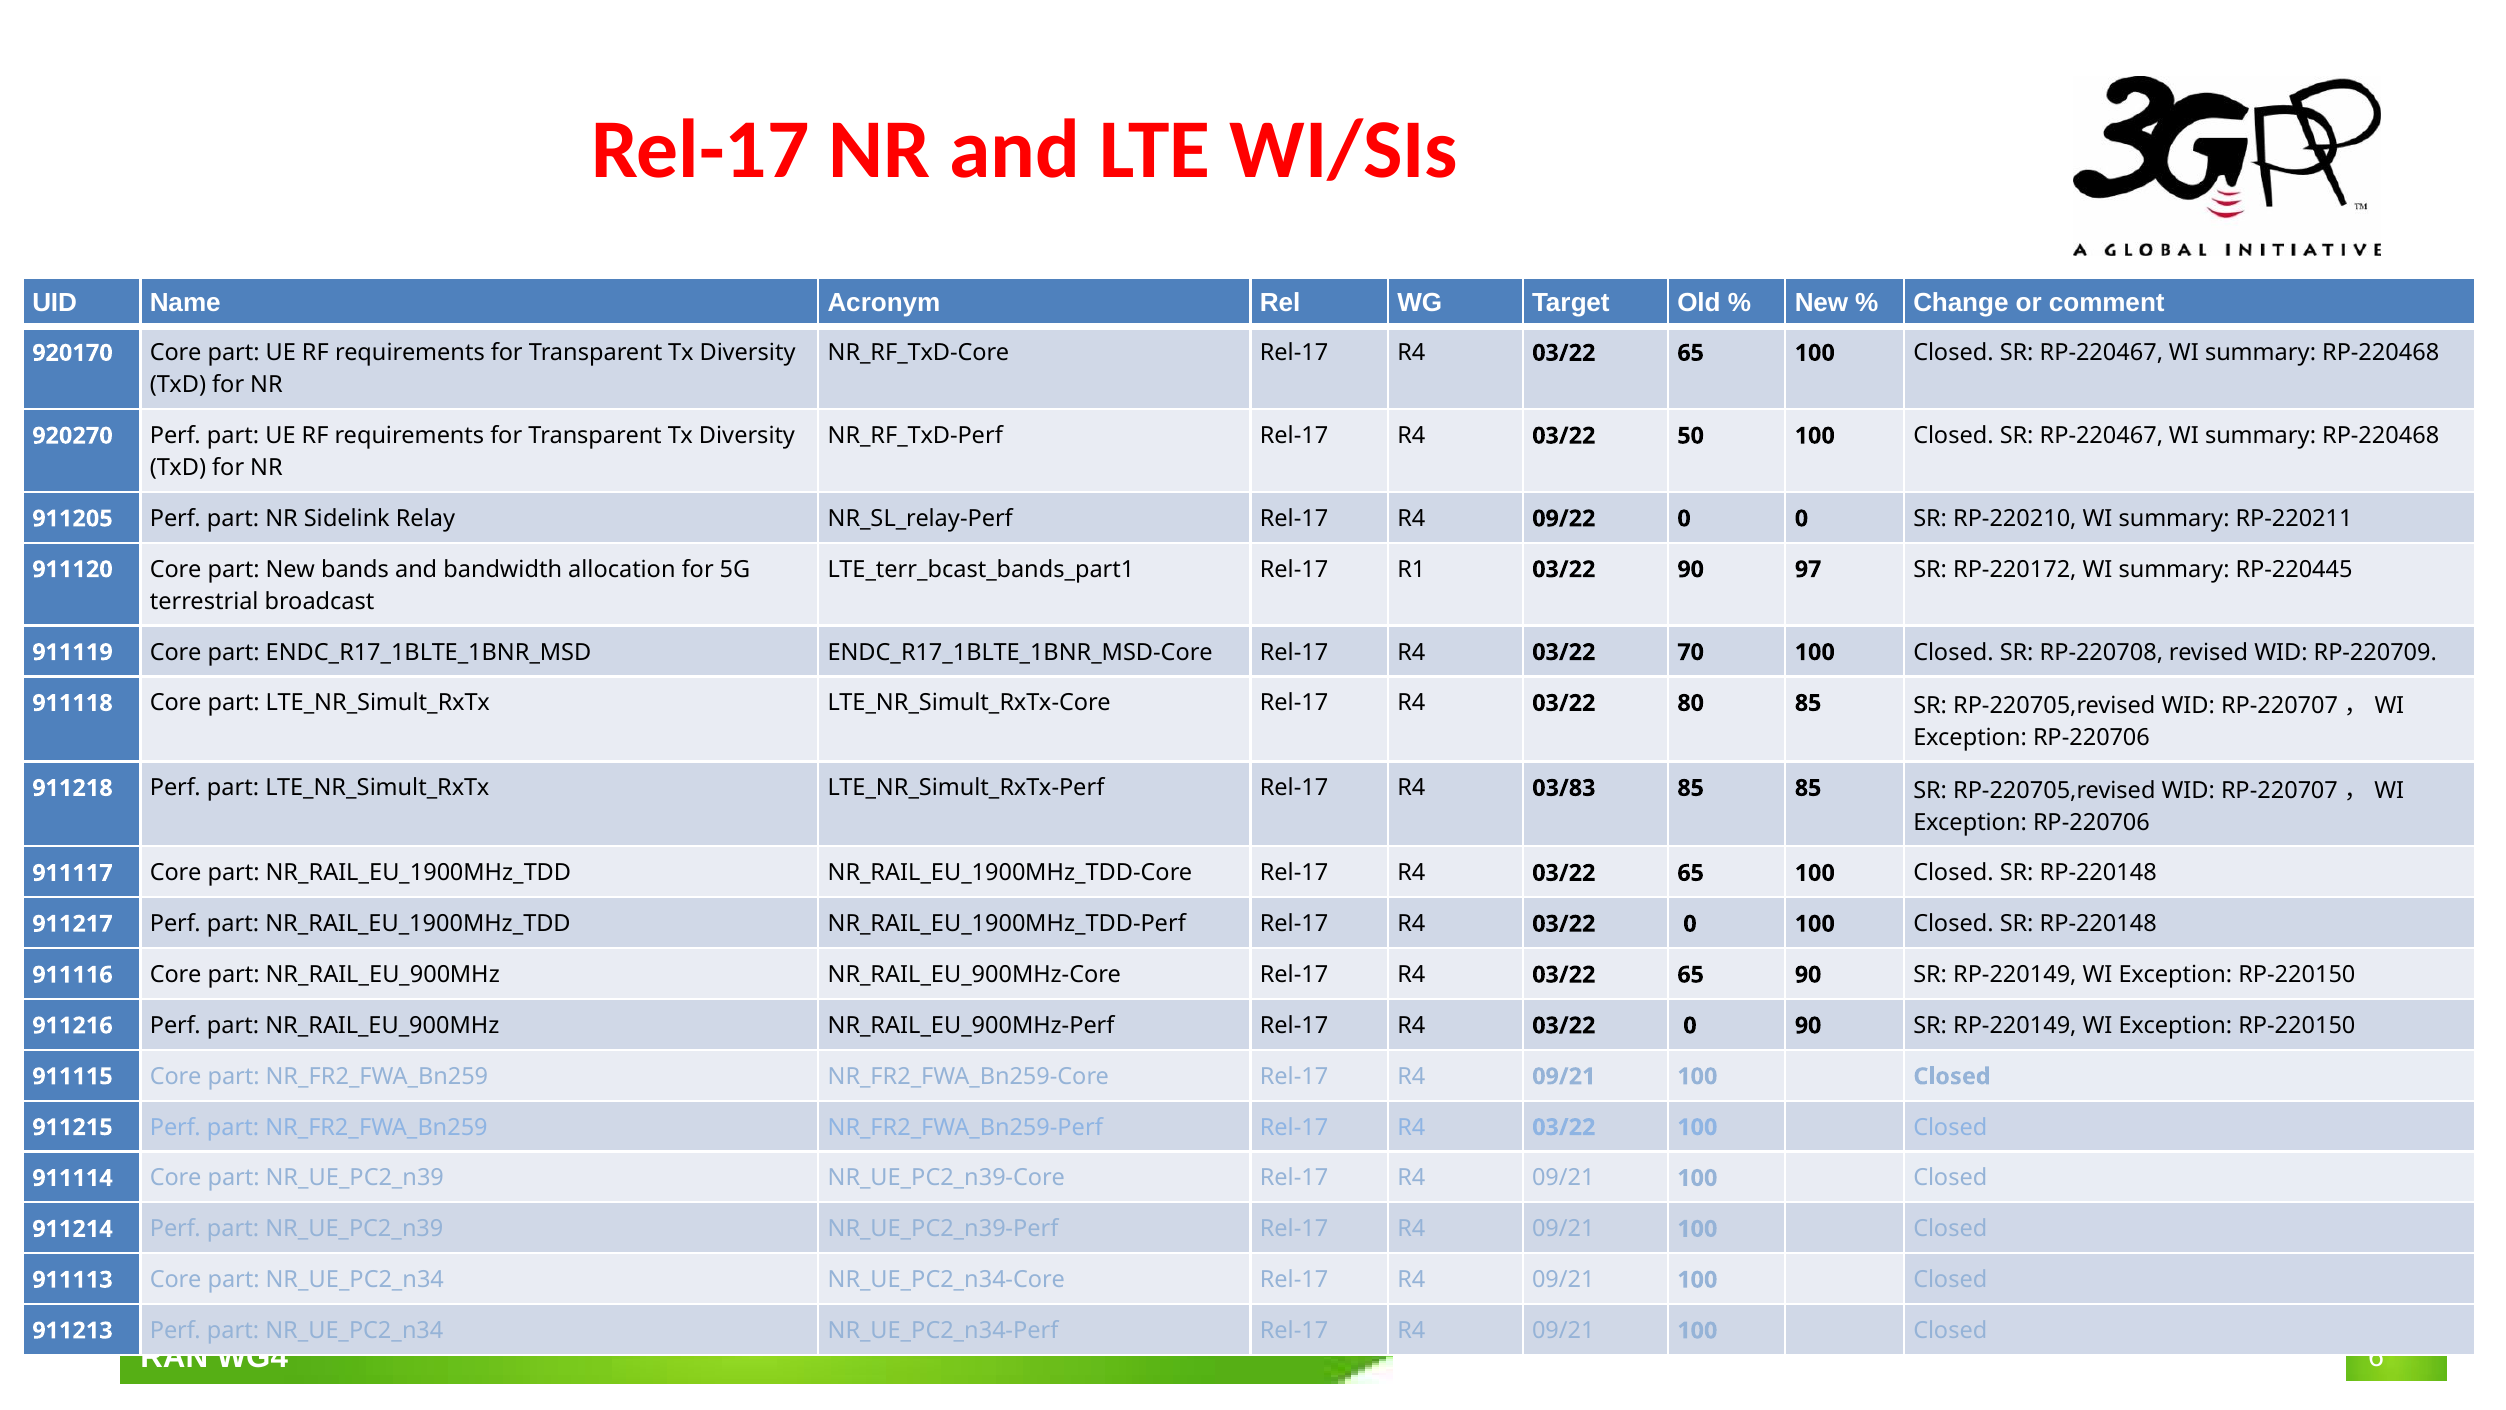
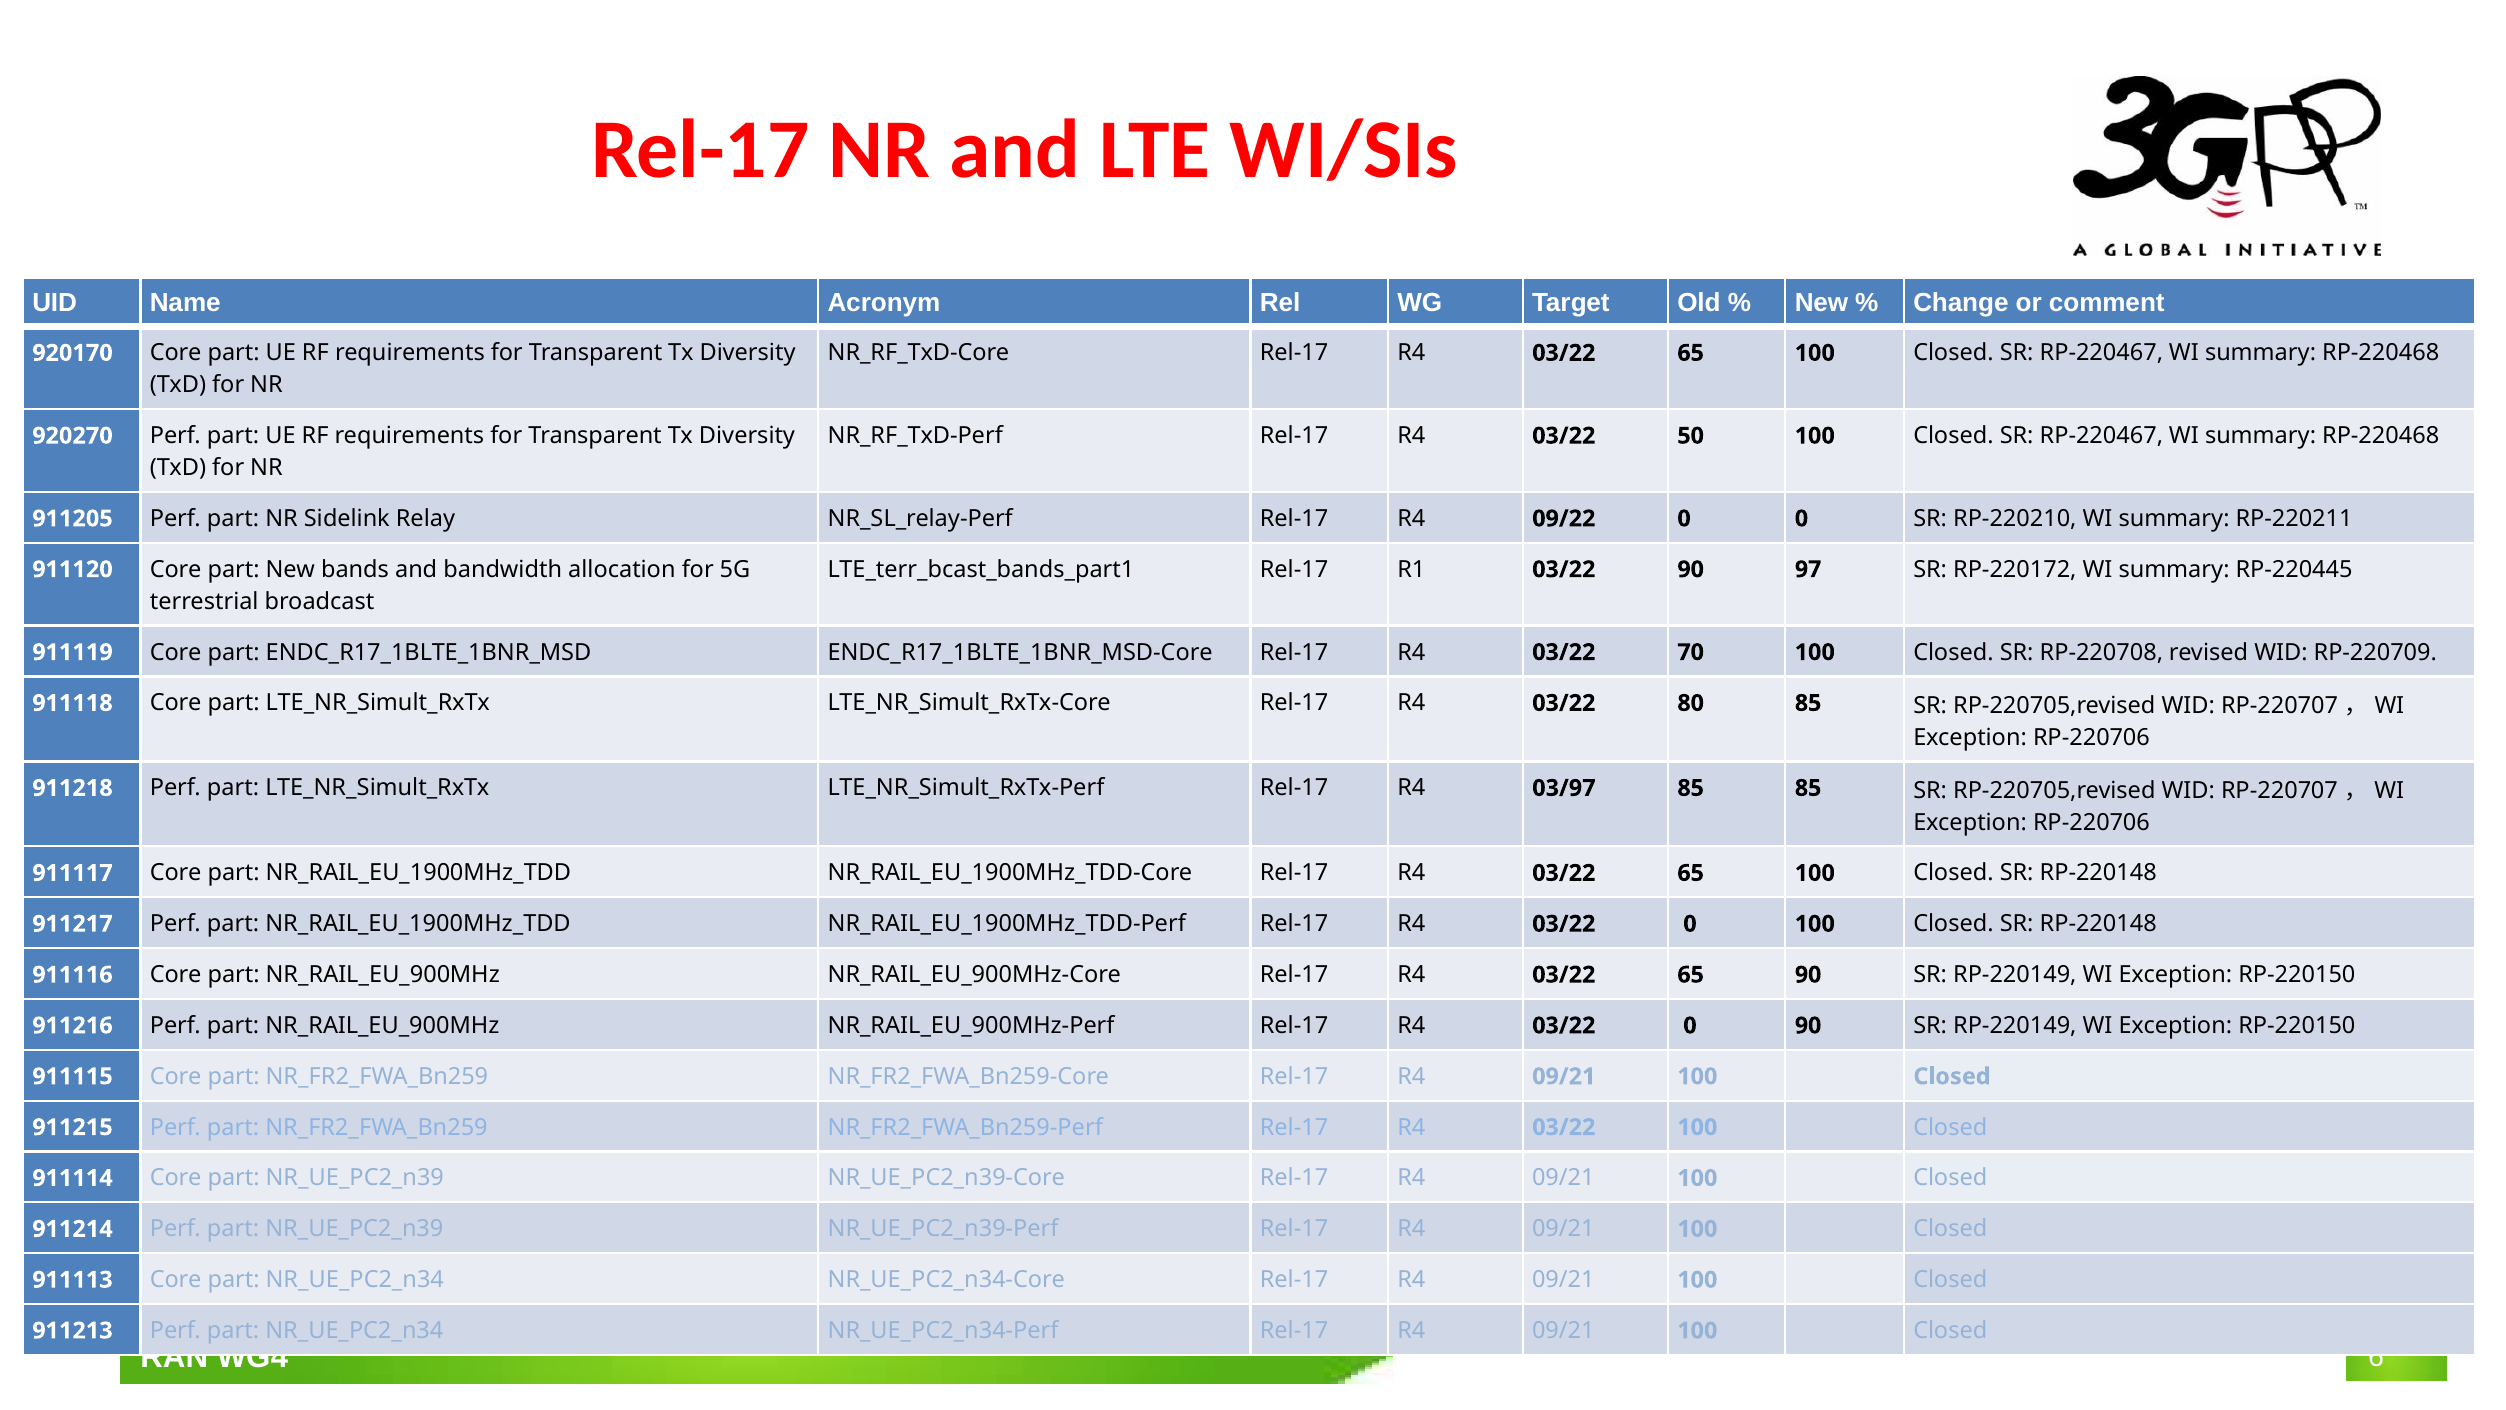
03/83: 03/83 -> 03/97 (1564, 788)
